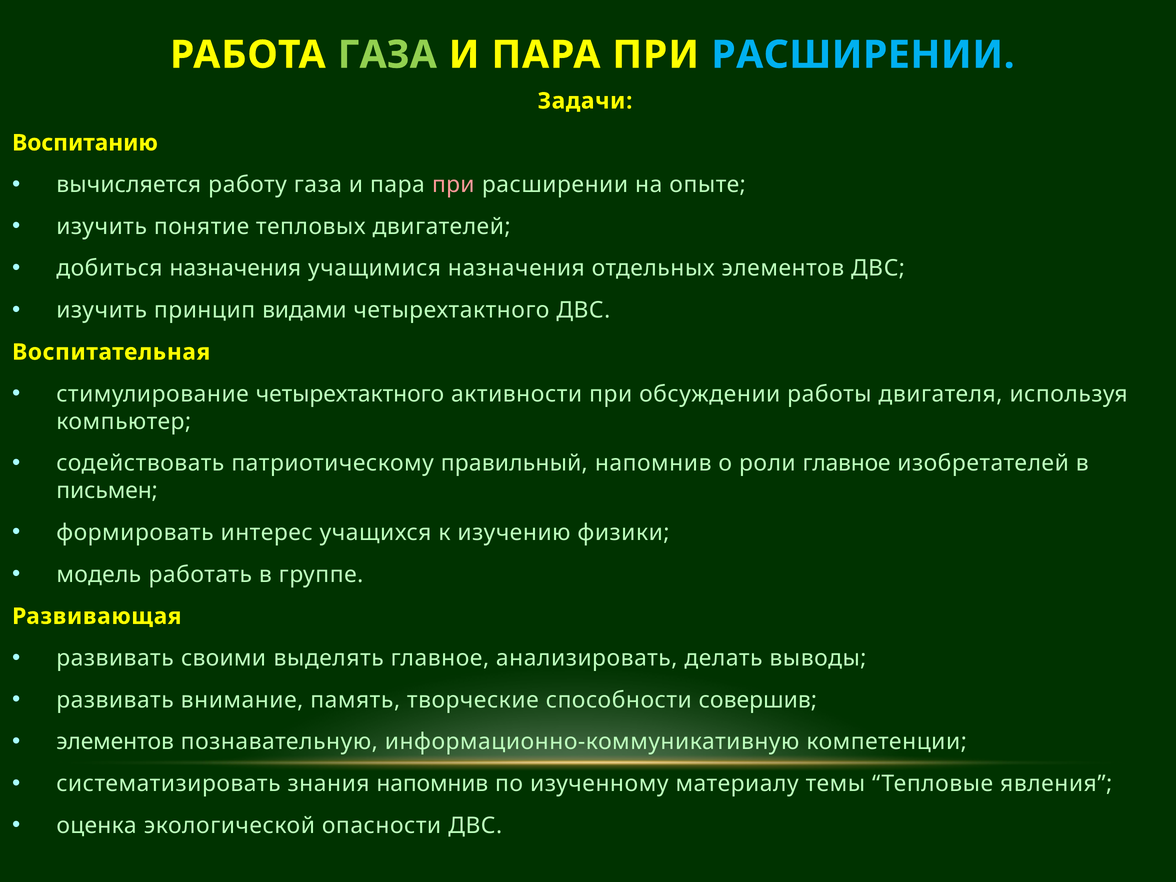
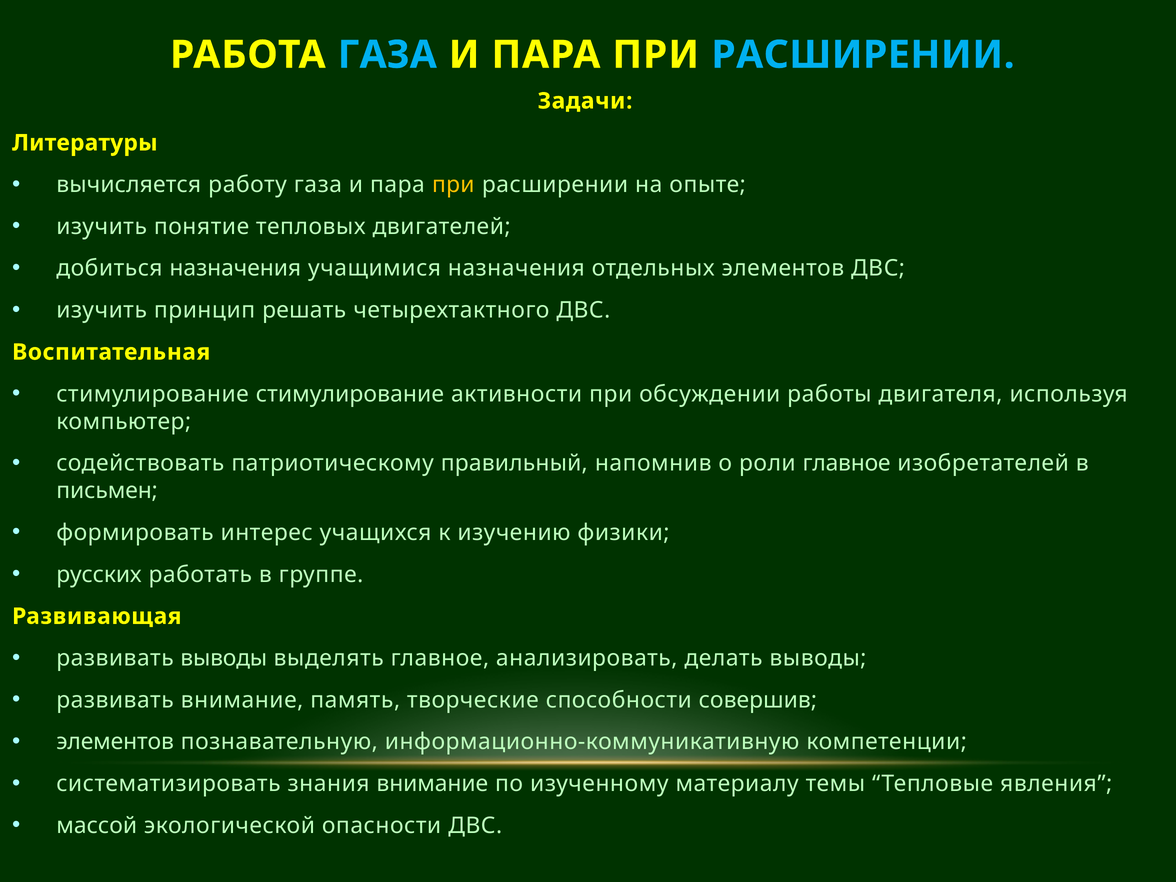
ГАЗА colour: light green -> light blue (387, 55)
Воспитанию: Воспитанию -> Литературы (85, 143)
при colour: pink -> yellow (453, 185)
видами: видами -> решать (304, 310)
стимулирование четырехтактного: четырехтактного -> стимулирование (350, 394)
модель: модель -> русских (99, 574)
развивать своими: своими -> выводы (224, 658)
знания напомнив: напомнив -> внимание (432, 784)
оценка: оценка -> массой (97, 826)
